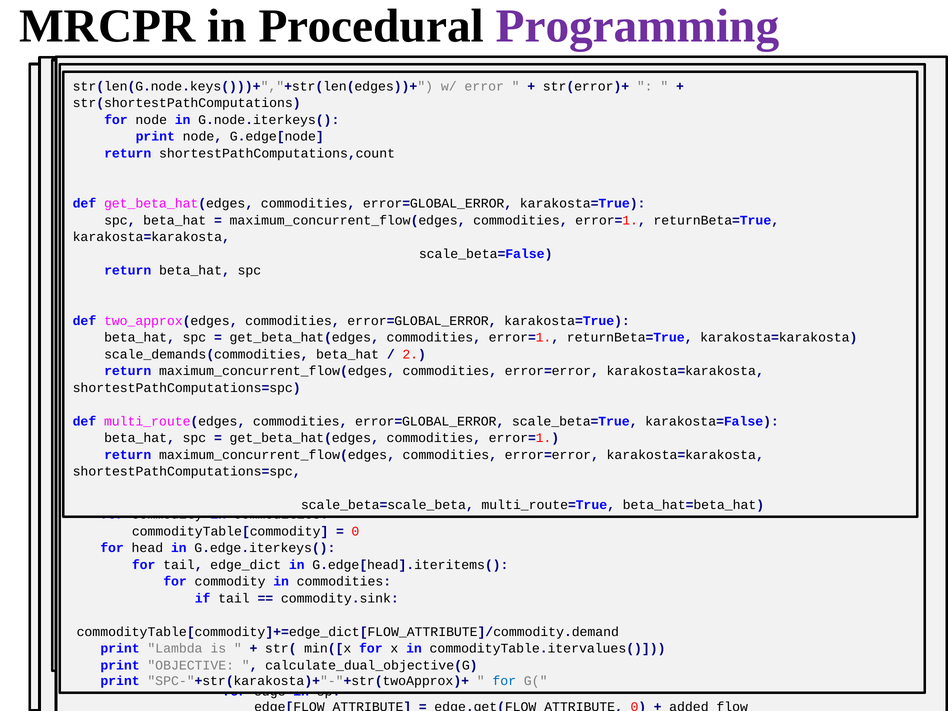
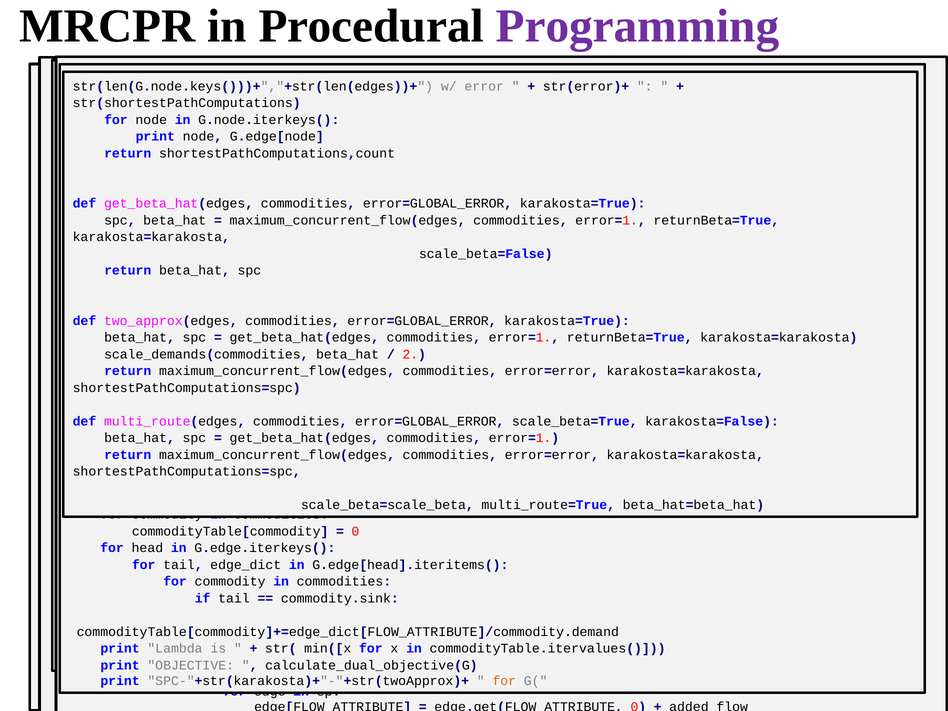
for colour: blue -> orange (504, 681)
